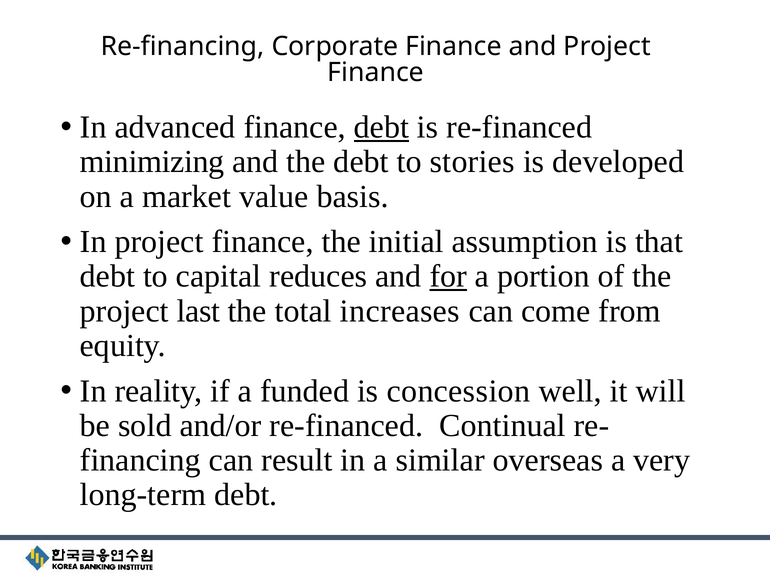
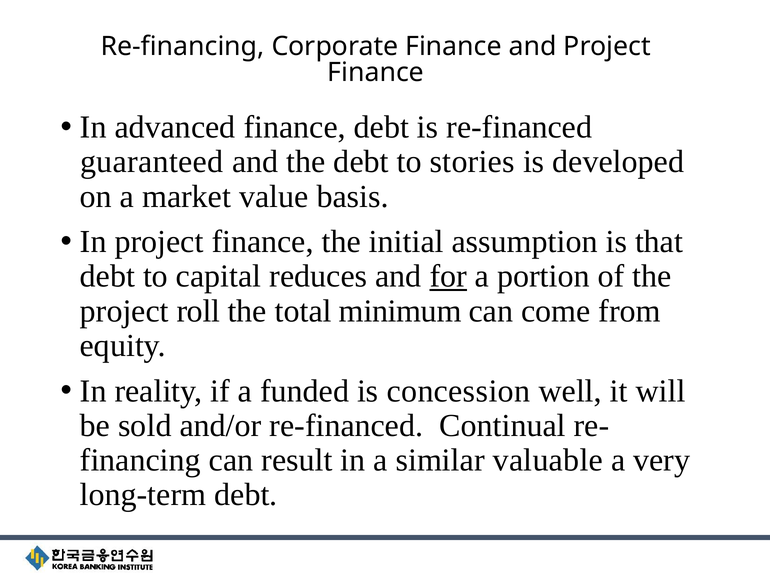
debt underline: present -> none (381, 127)
minimizing: minimizing -> guaranteed (152, 162)
last: last -> roll (198, 311)
increases: increases -> minimum (400, 311)
overseas: overseas -> valuable (548, 461)
